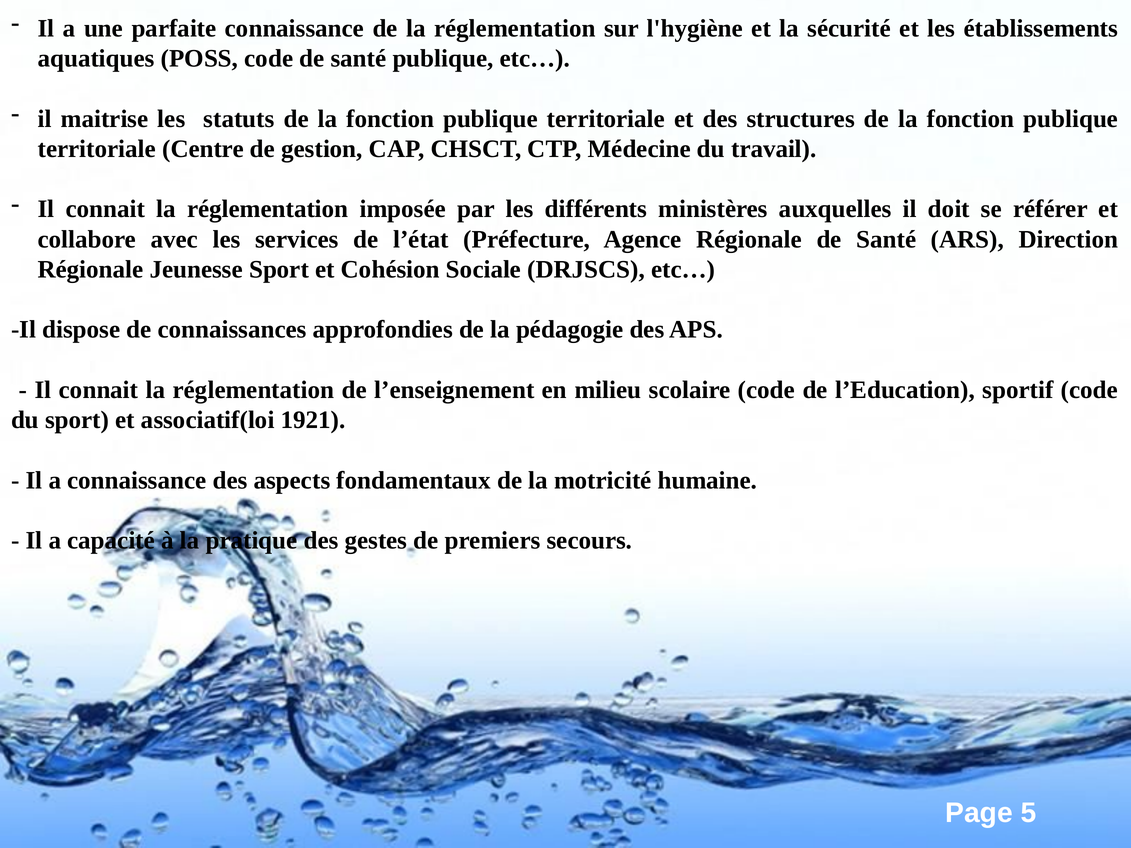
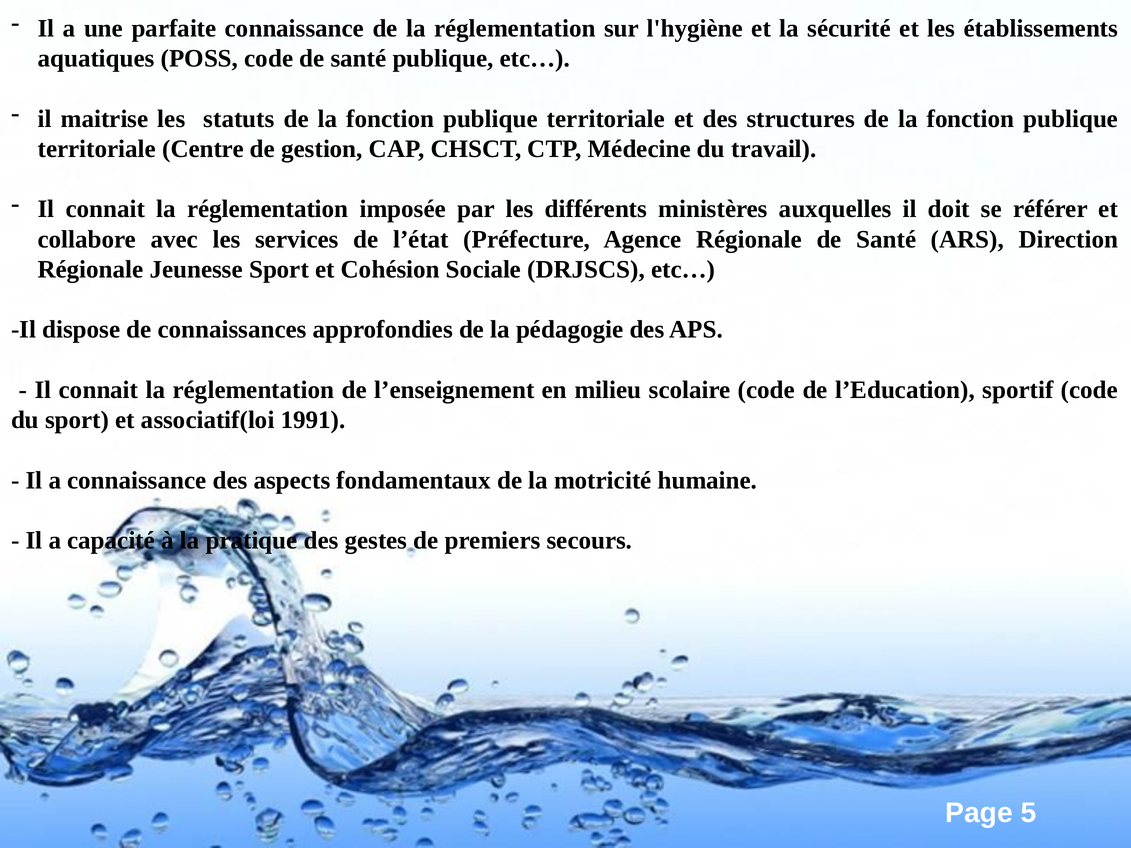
1921: 1921 -> 1991 (313, 420)
